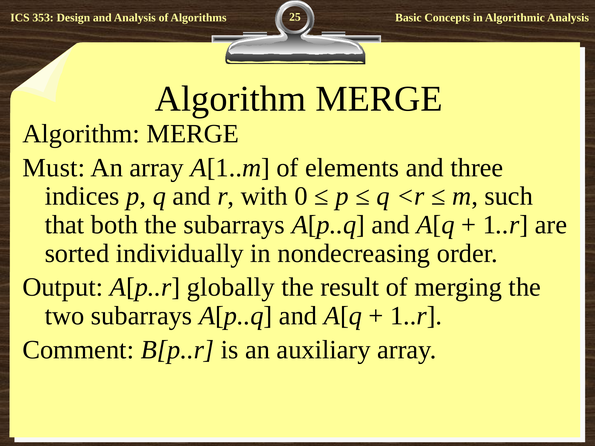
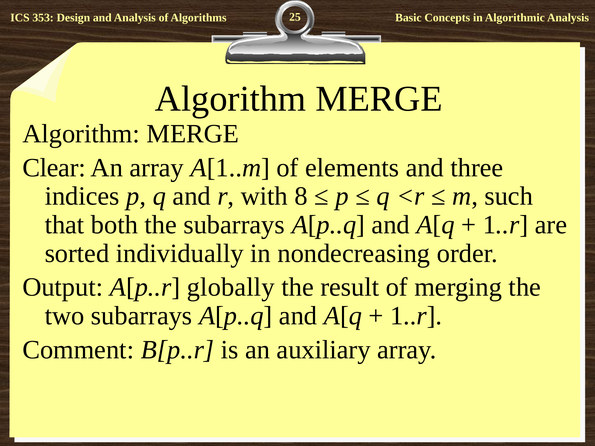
Must: Must -> Clear (54, 168)
0: 0 -> 8 (301, 196)
